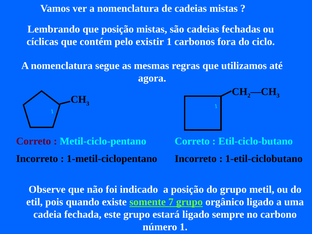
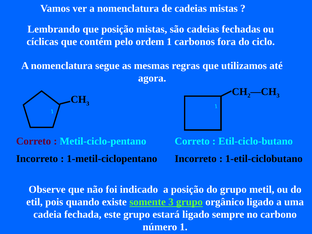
existir: existir -> ordem (150, 42)
somente 7: 7 -> 3 (171, 202)
